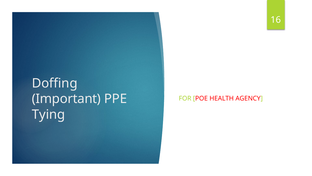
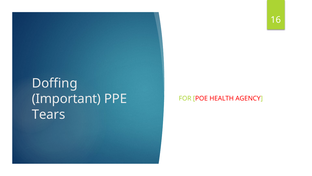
Tying: Tying -> Tears (49, 114)
